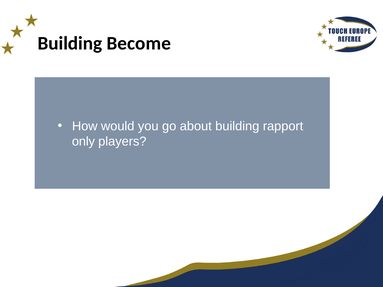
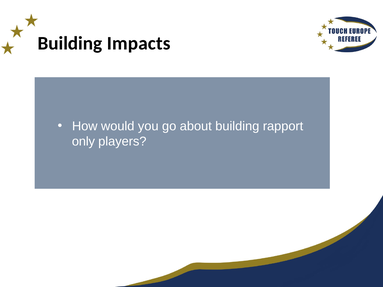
Become: Become -> Impacts (139, 43)
